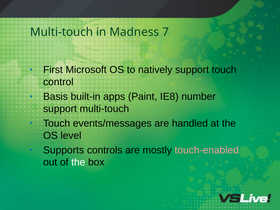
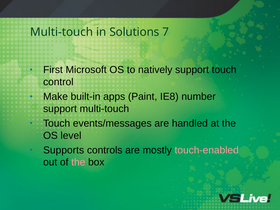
Madness: Madness -> Solutions (134, 32)
Basis: Basis -> Make (56, 97)
the colour: white -> pink (78, 162)
